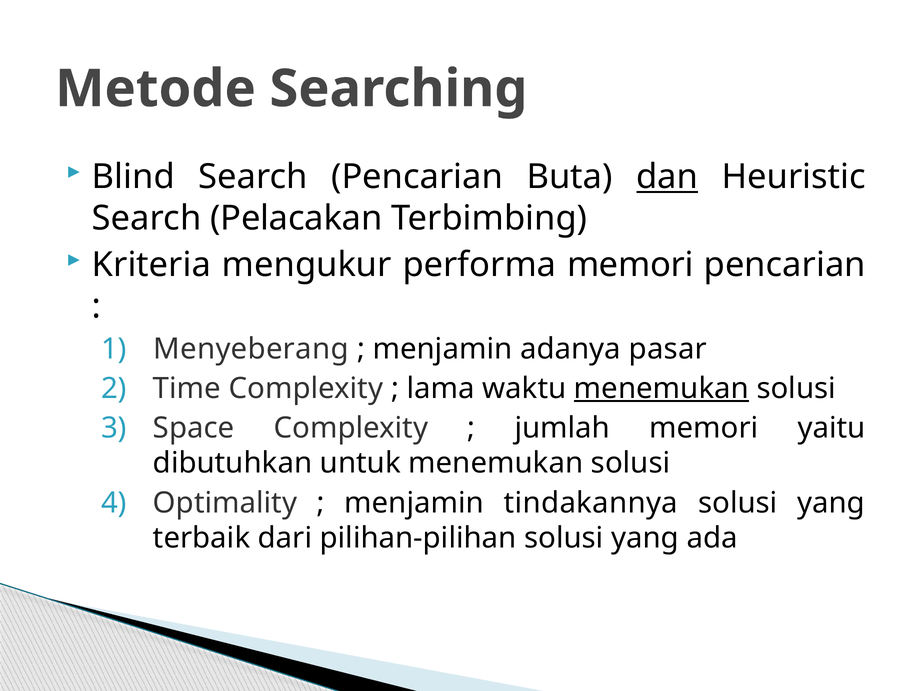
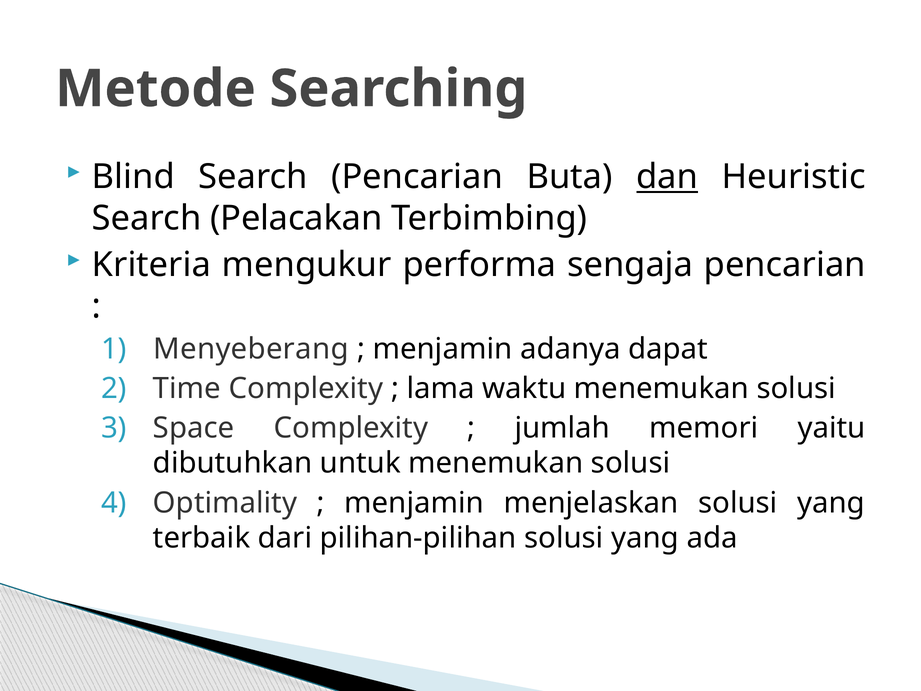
performa memori: memori -> sengaja (630, 265)
pasar: pasar -> dapat (668, 349)
menemukan underline: present -> none (661, 388)
tindakannya: tindakannya -> menjelaskan (591, 503)
